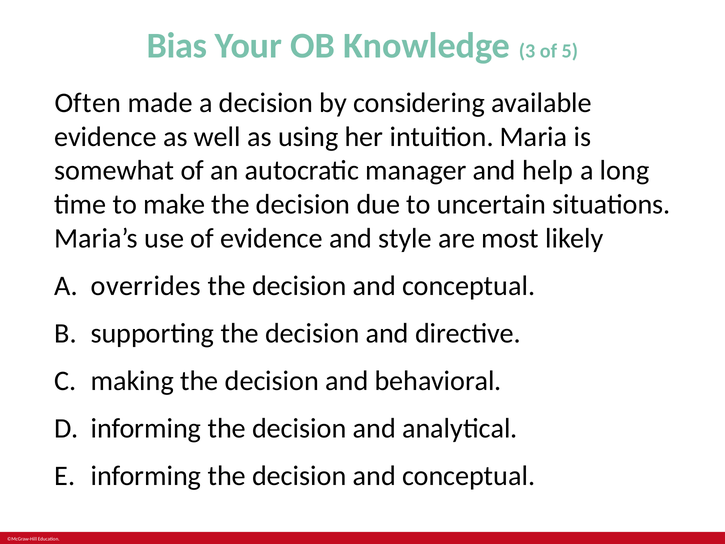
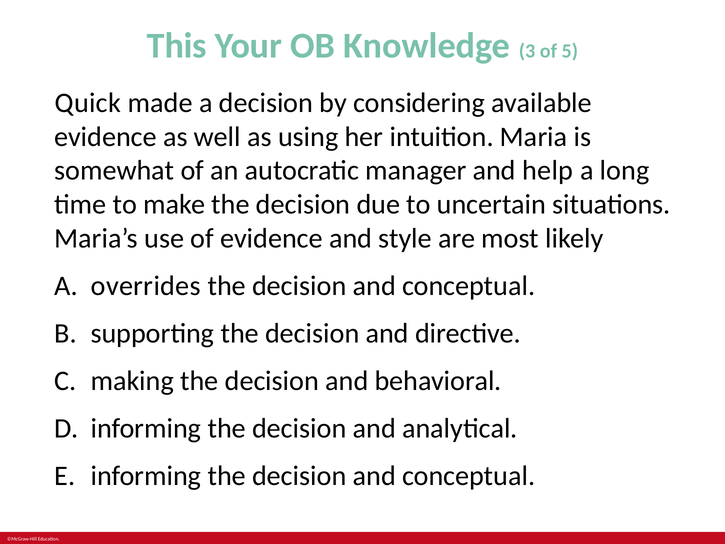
Bias: Bias -> This (177, 46)
Often: Often -> Quick (88, 103)
